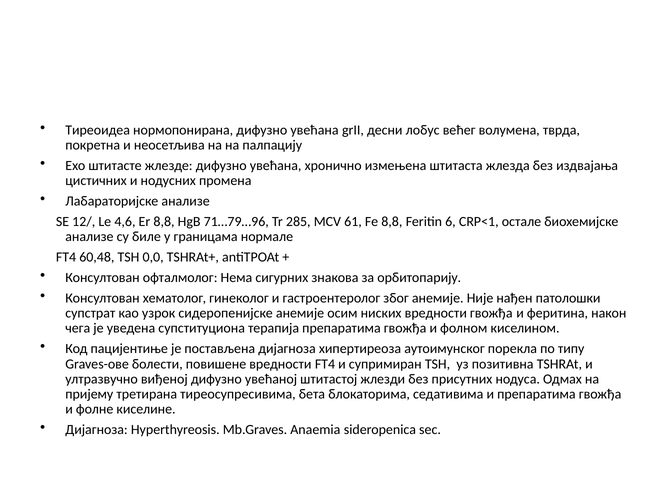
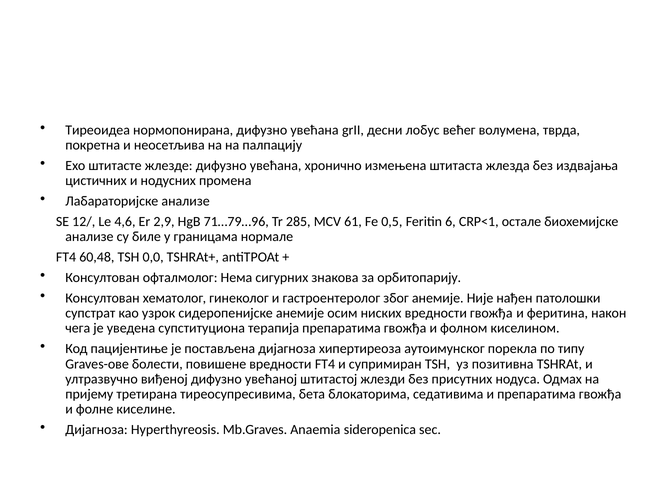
Er 8,8: 8,8 -> 2,9 (164, 221)
Fe 8,8: 8,8 -> 0,5 (392, 221)
